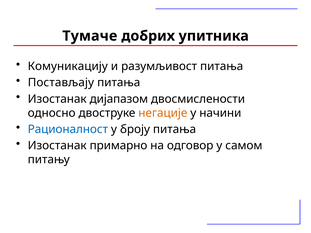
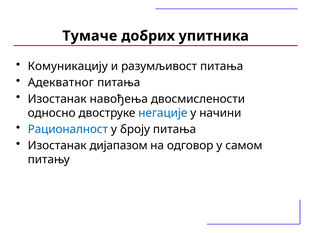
Постављају: Постављају -> Адекватног (61, 83)
дијапазом: дијапазом -> навођења (119, 99)
негације colour: orange -> blue (163, 113)
примарно: примарно -> дијапазом (119, 146)
